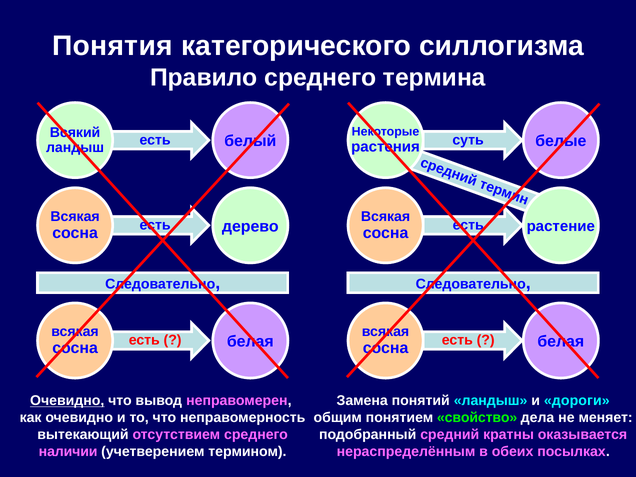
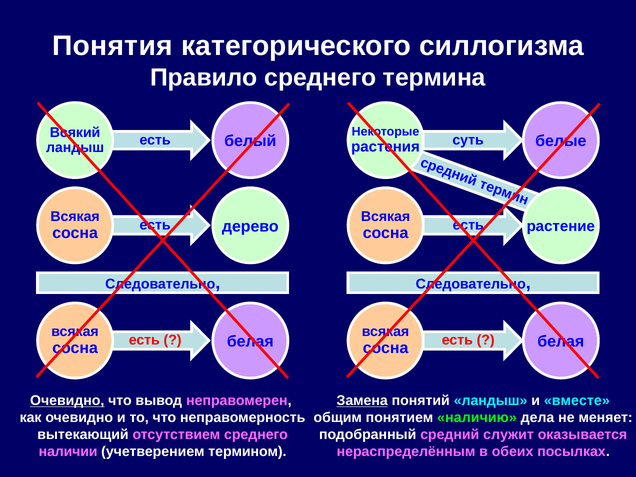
Замена underline: none -> present (362, 401)
дороги: дороги -> вместе (577, 401)
свойство: свойство -> наличию (477, 418)
кратны: кратны -> служит (508, 435)
